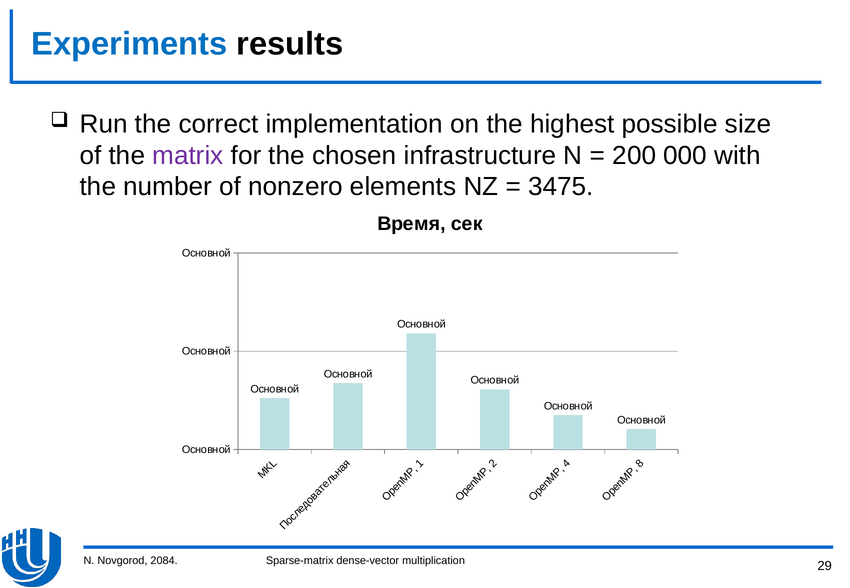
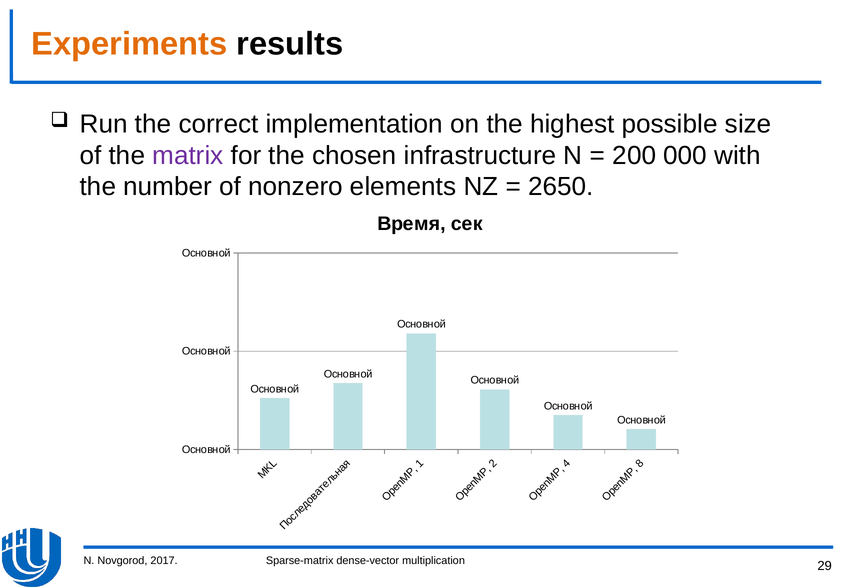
Experiments colour: blue -> orange (129, 44)
3475: 3475 -> 2650 (561, 187)
2084: 2084 -> 2017 (164, 561)
